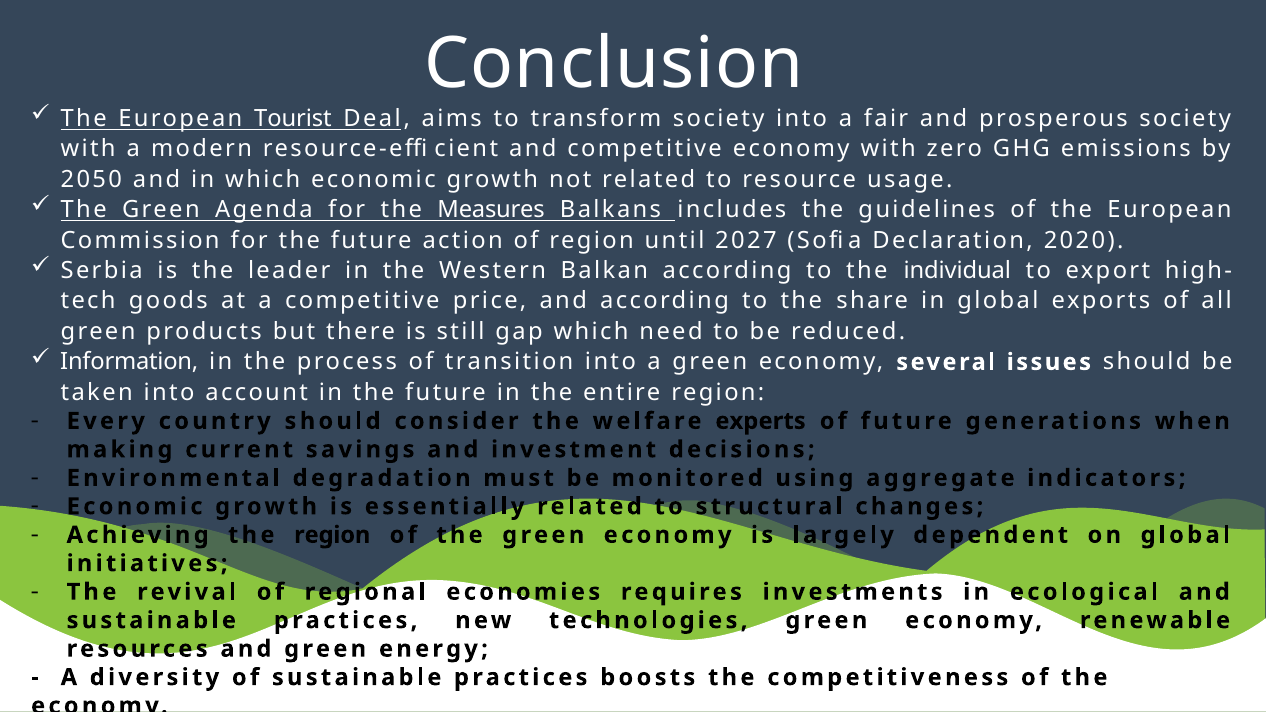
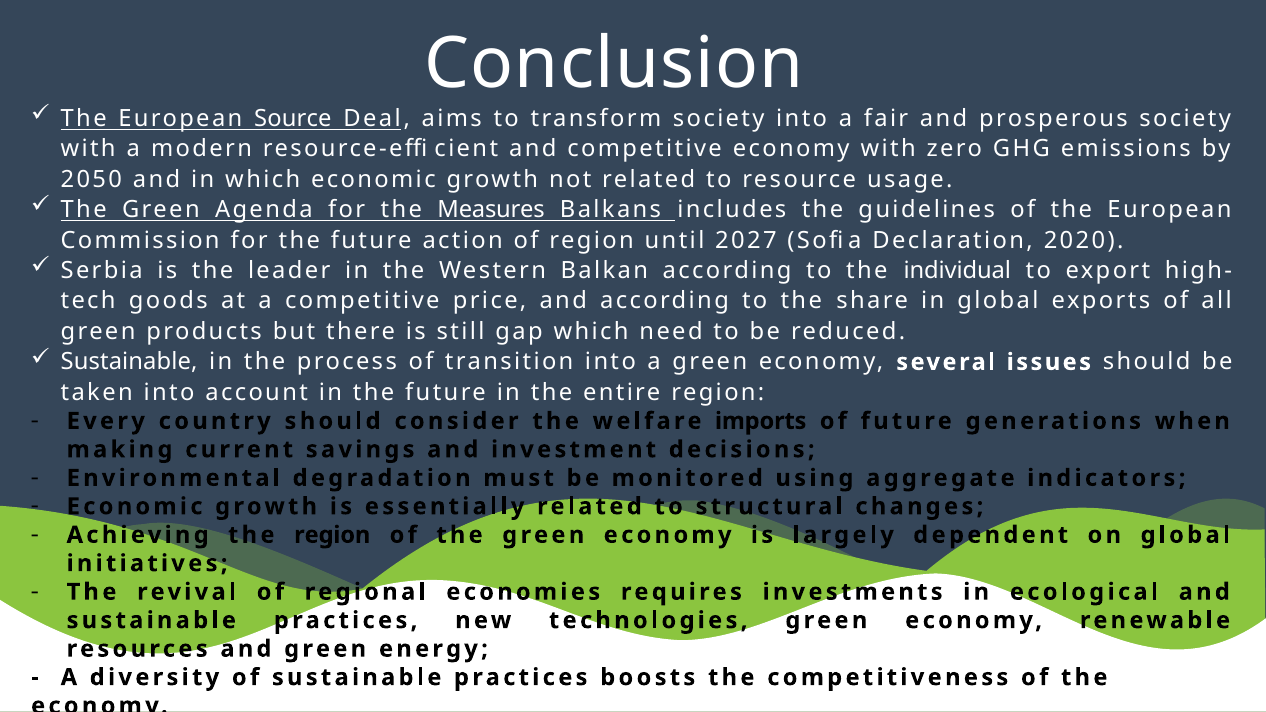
Tourist: Tourist -> Source (293, 118)
Information: Information -> Sustainable (129, 362)
experts: experts -> imports (761, 421)
